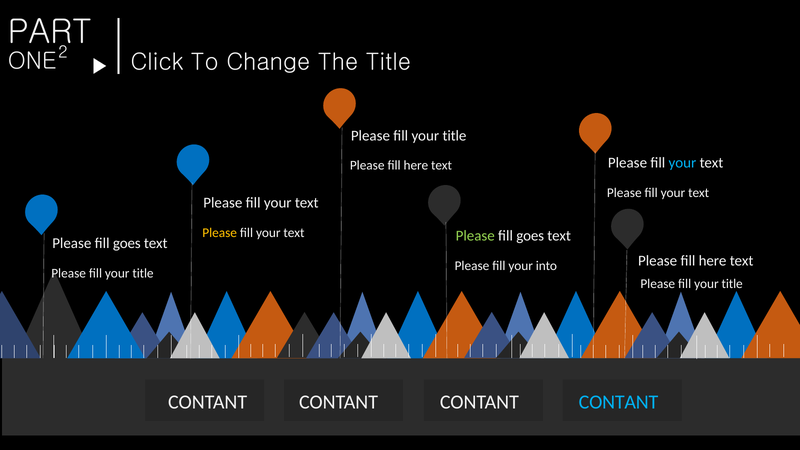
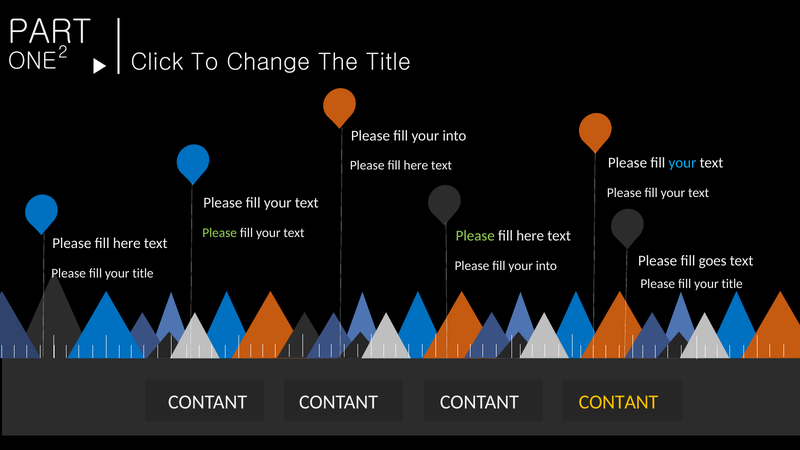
title: title -> into (454, 136)
Please colour: yellow -> light green (220, 233)
goes: goes -> here (530, 236)
goes: goes -> here (127, 244)
here: here -> goes (713, 261)
CONTANT colour: light blue -> yellow (619, 402)
